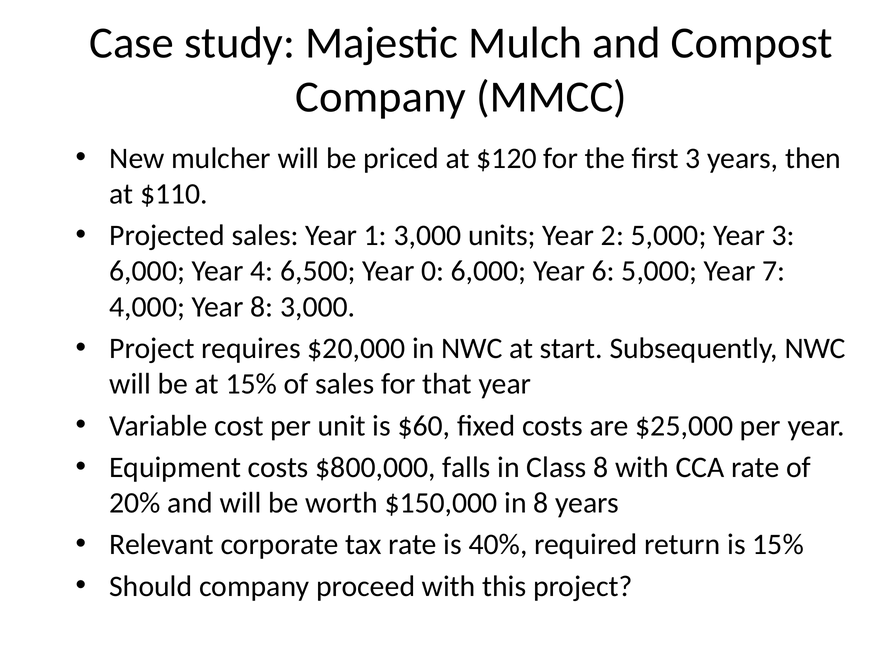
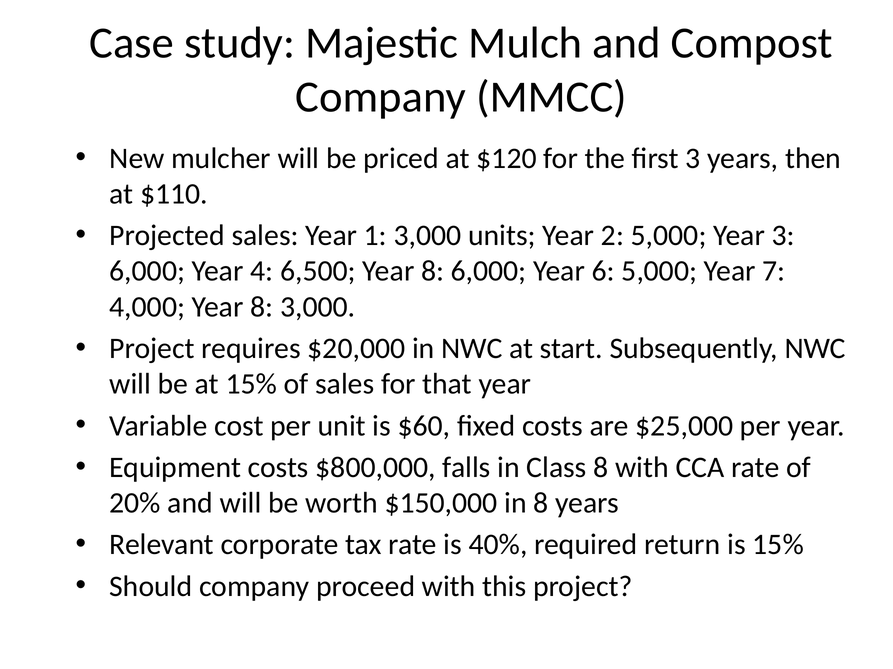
6,500 Year 0: 0 -> 8 (433, 271)
